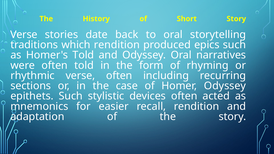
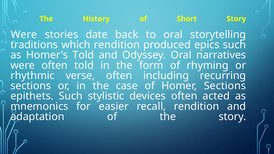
Verse: Verse -> Were (24, 35)
Homer Odyssey: Odyssey -> Sections (225, 86)
